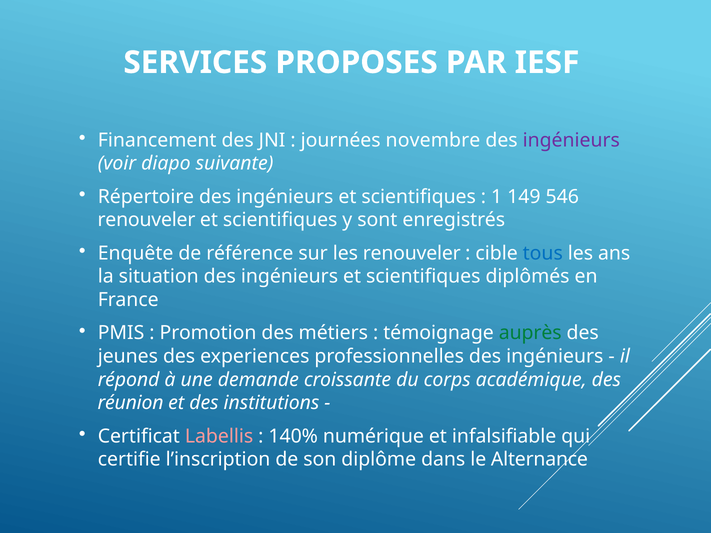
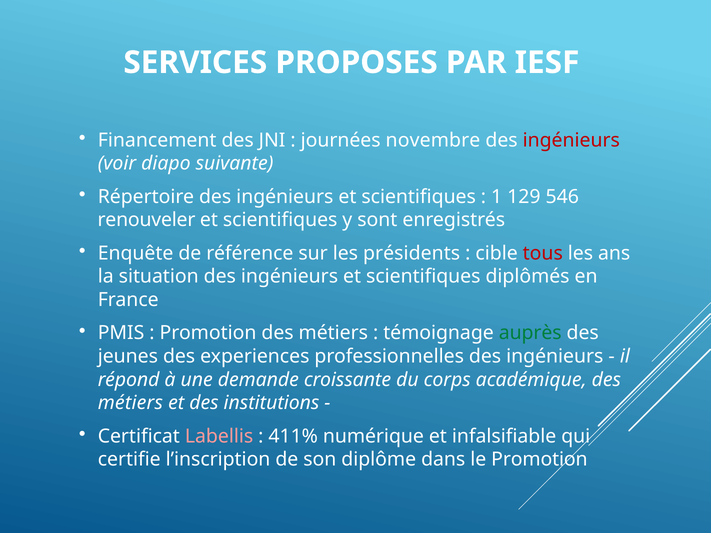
ingénieurs colour: purple -> red (571, 140)
149: 149 -> 129 (524, 197)
les renouveler: renouveler -> présidents (412, 253)
tous colour: blue -> red (543, 253)
réunion: réunion -> métiers (130, 403)
140%: 140% -> 411% (293, 436)
le Alternance: Alternance -> Promotion (539, 460)
